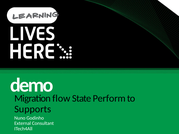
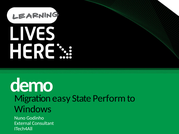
flow: flow -> easy (61, 99)
Supports: Supports -> Windows (33, 109)
